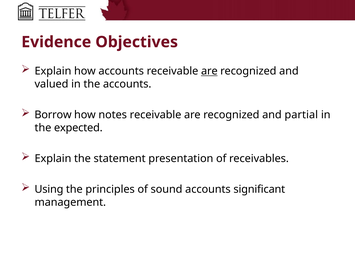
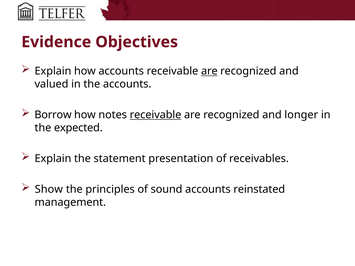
receivable underline: none -> present (156, 115)
partial: partial -> longer (301, 115)
Using: Using -> Show (49, 189)
significant: significant -> reinstated (259, 189)
